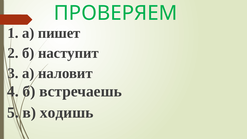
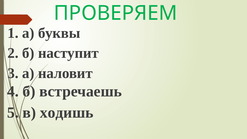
пишет: пишет -> буквы (59, 33)
